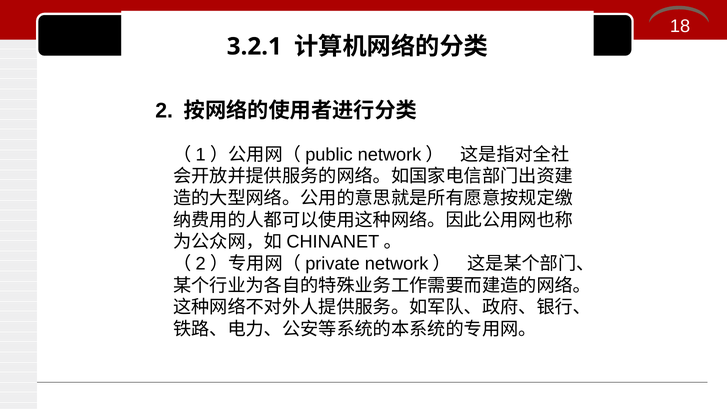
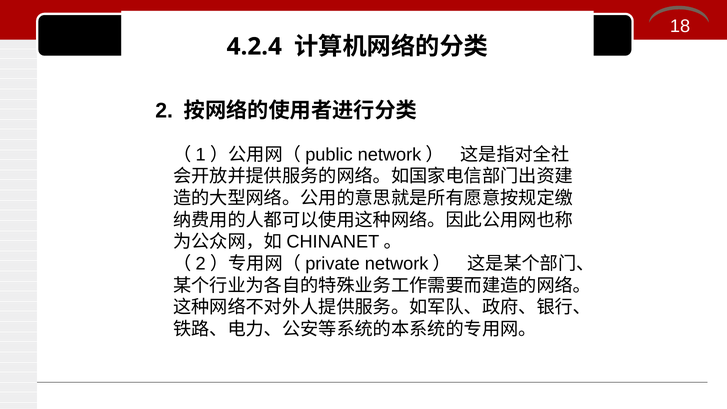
3.2.1: 3.2.1 -> 4.2.4 (254, 47)
